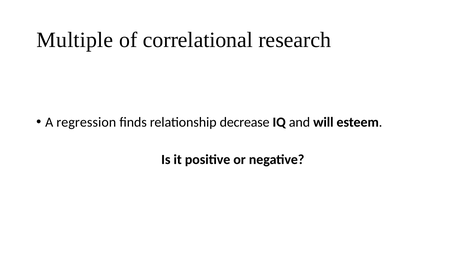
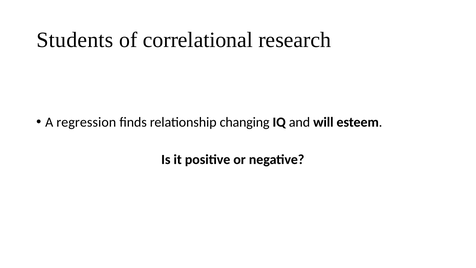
Multiple: Multiple -> Students (75, 40)
decrease: decrease -> changing (245, 122)
